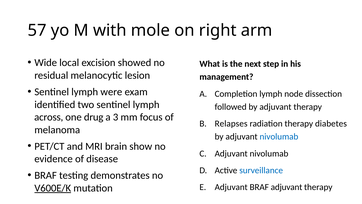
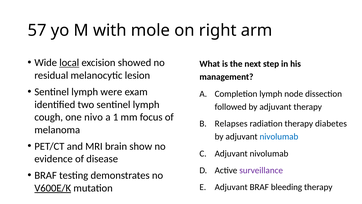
local underline: none -> present (69, 63)
across: across -> cough (49, 117)
drug: drug -> nivo (94, 117)
3: 3 -> 1 (116, 117)
surveillance colour: blue -> purple (261, 170)
BRAF adjuvant: adjuvant -> bleeding (287, 187)
